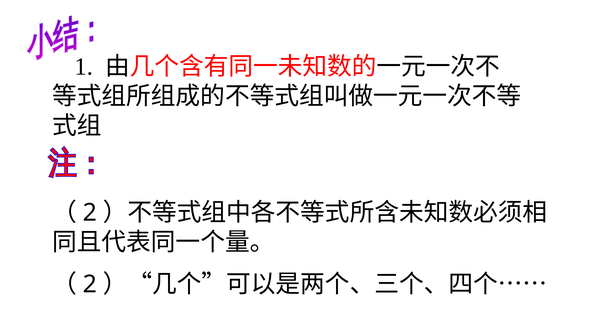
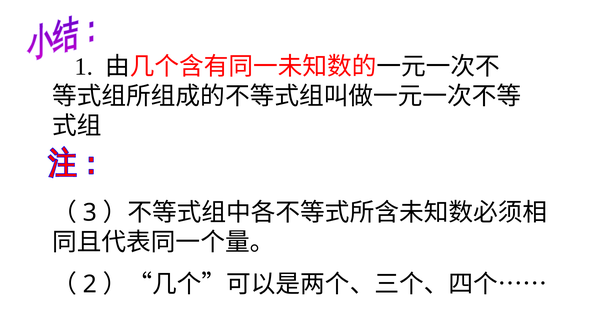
2: 2 -> 3 (90, 212)
